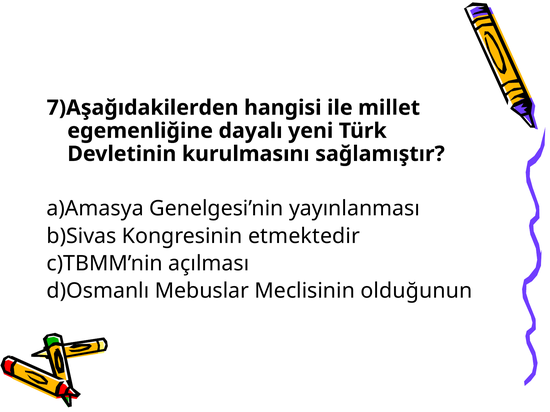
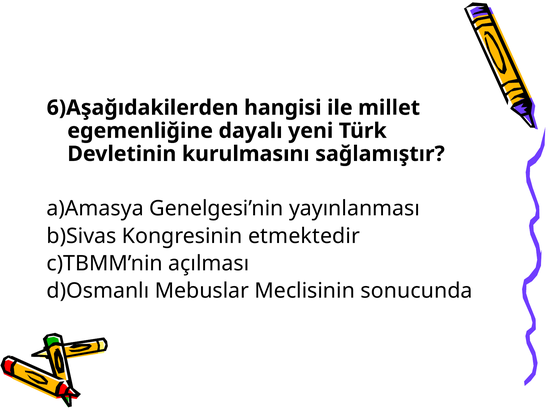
7)Aşağıdakilerden: 7)Aşağıdakilerden -> 6)Aşağıdakilerden (143, 108)
olduğunun: olduğunun -> sonucunda (417, 291)
